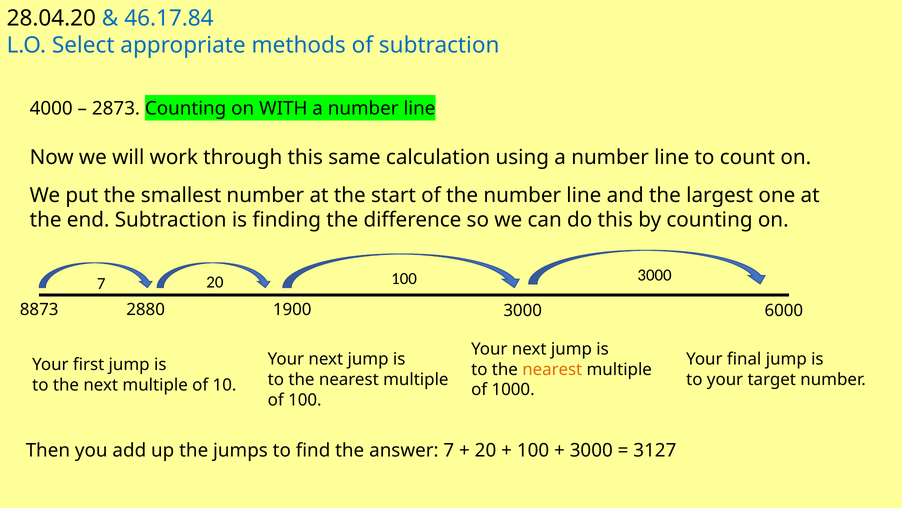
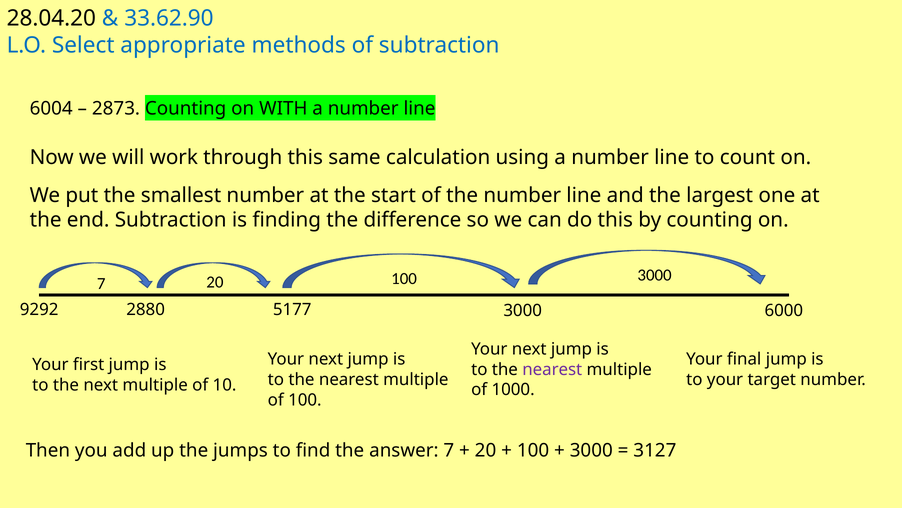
46.17.84: 46.17.84 -> 33.62.90 (169, 18)
4000: 4000 -> 6004 (51, 109)
8873: 8873 -> 9292 (39, 309)
1900: 1900 -> 5177 (292, 309)
nearest colour: orange -> purple (552, 369)
